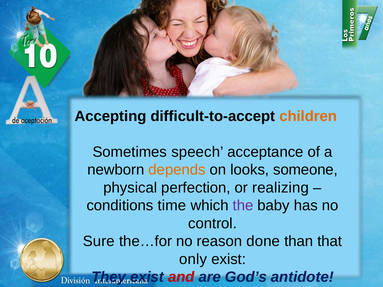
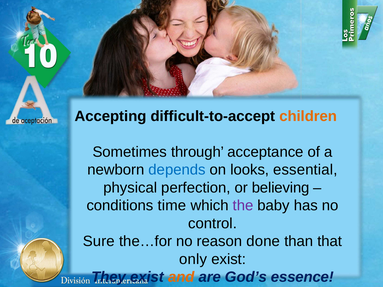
speech: speech -> through (198, 152)
depends colour: orange -> blue (177, 170)
someone: someone -> essential (305, 170)
realizing: realizing -> believing (281, 188)
and colour: red -> orange (181, 277)
antidote: antidote -> essence (302, 277)
